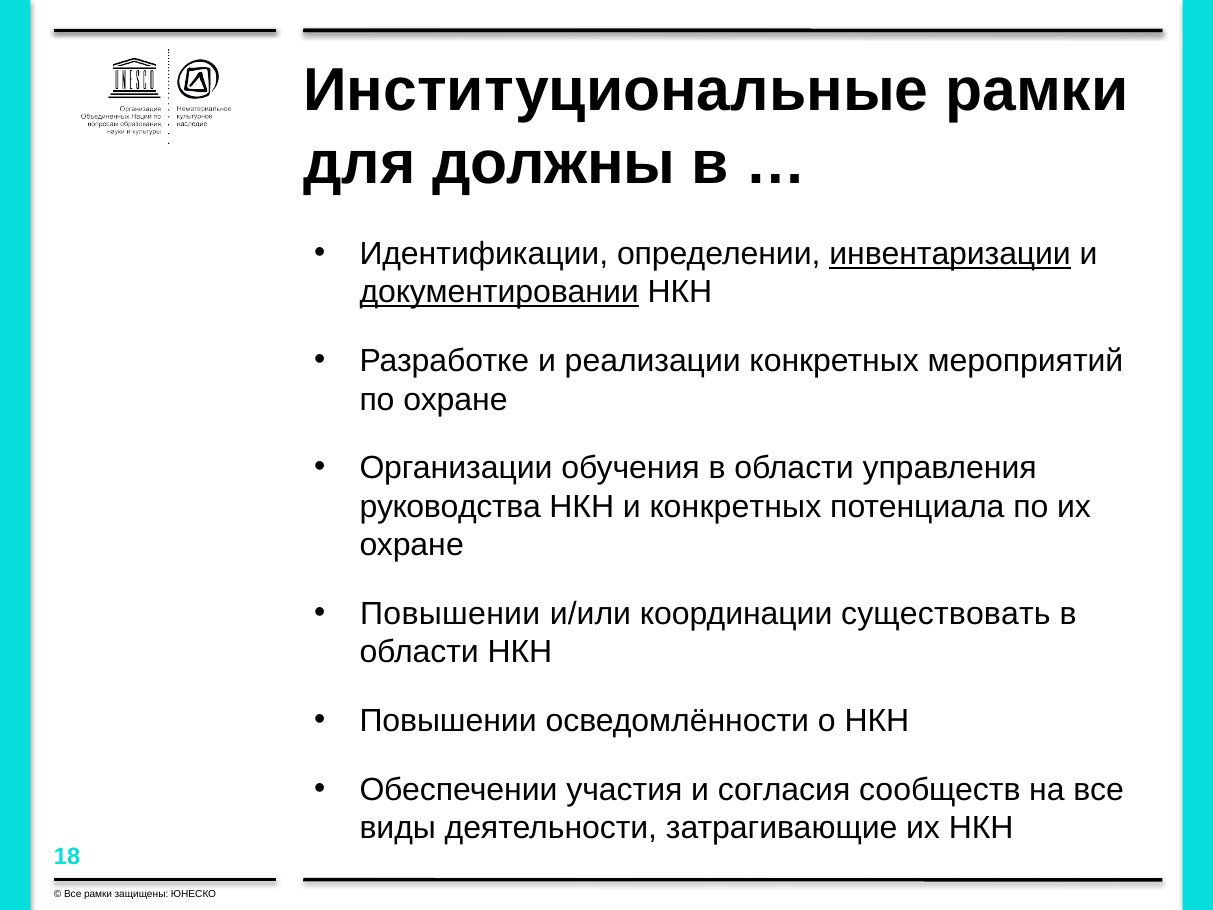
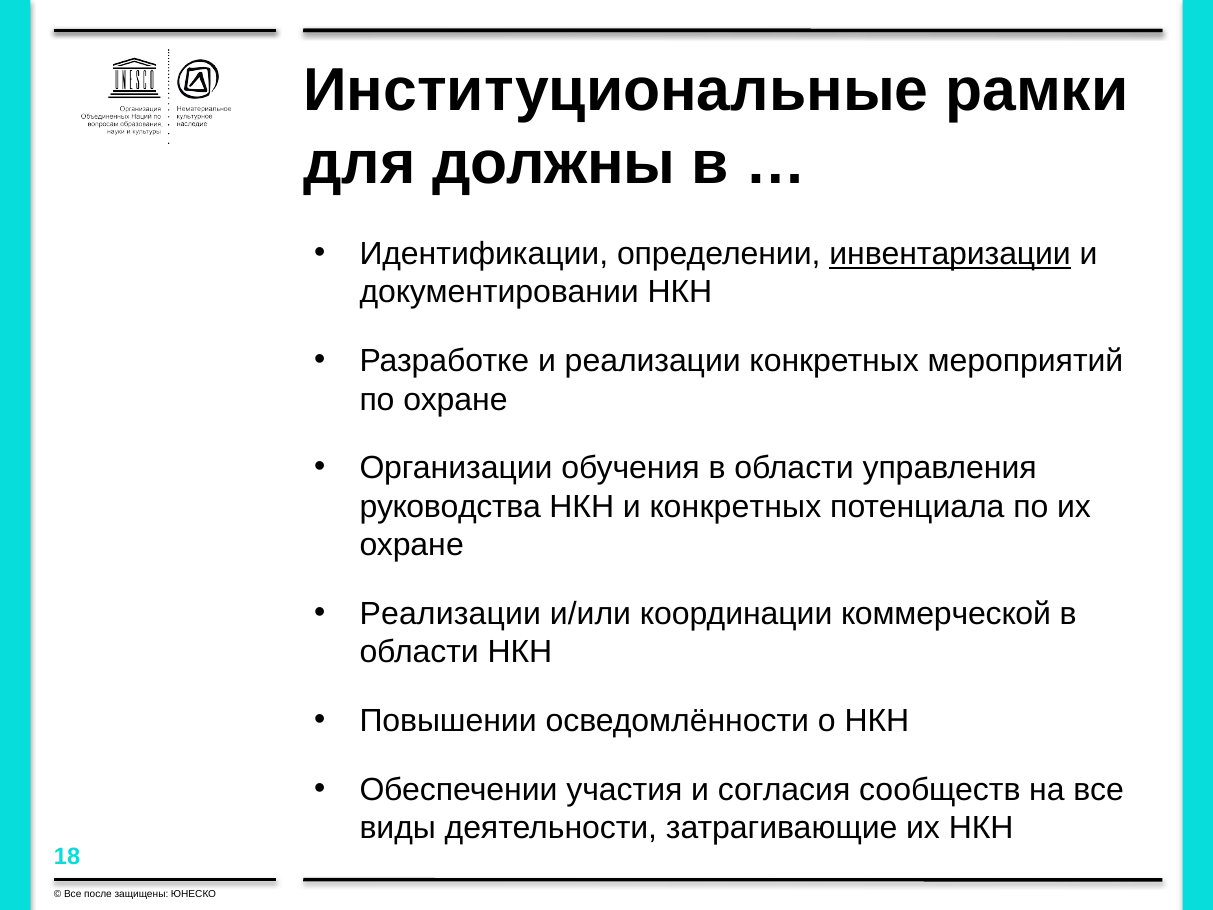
документировании underline: present -> none (499, 292)
Повышении: Повышении -> Реализации (450, 614)
существовать: существовать -> коммерческой (946, 614)
Все рамки: рамки -> после (98, 894)
